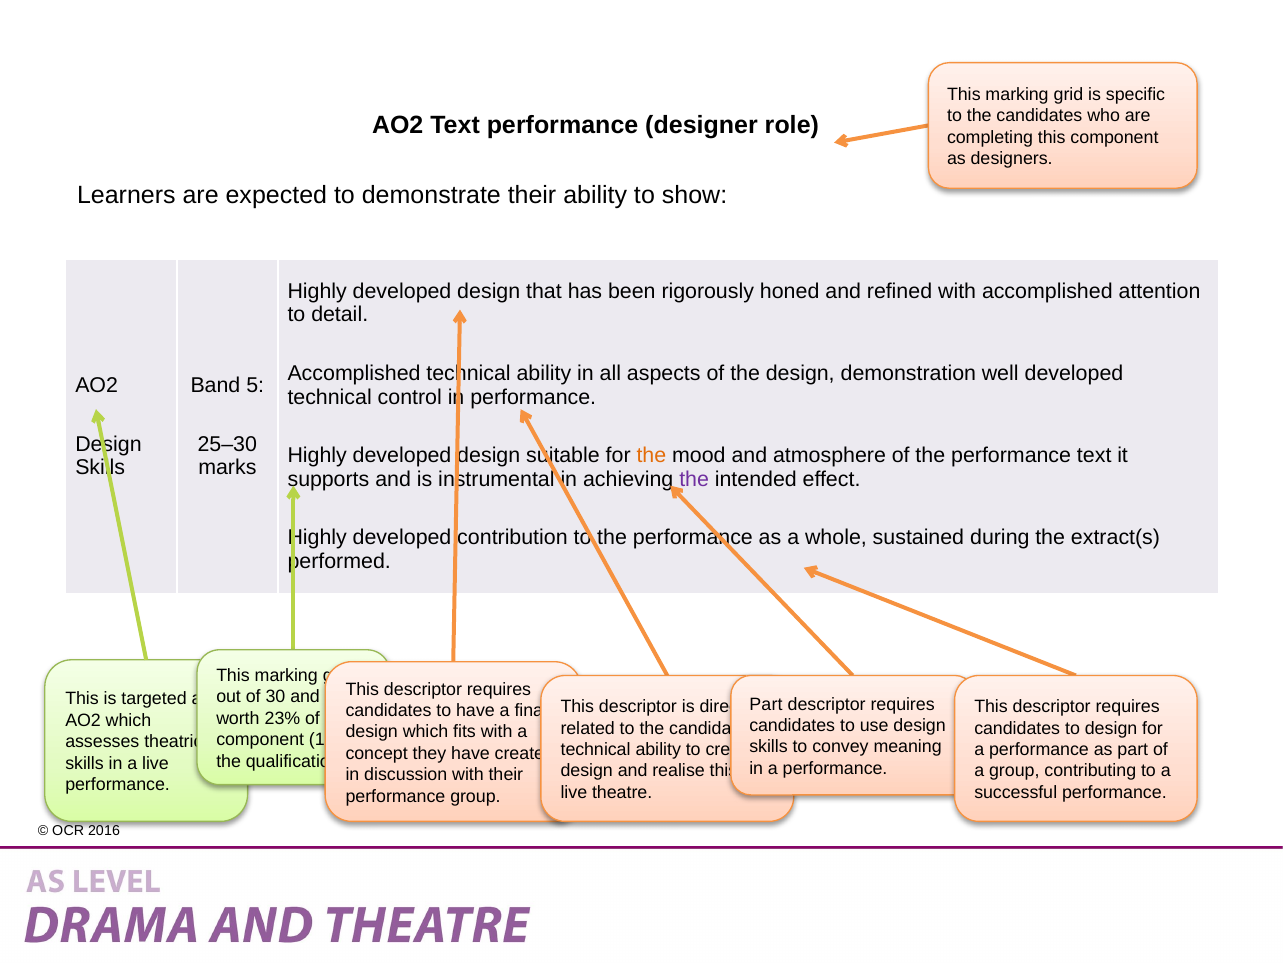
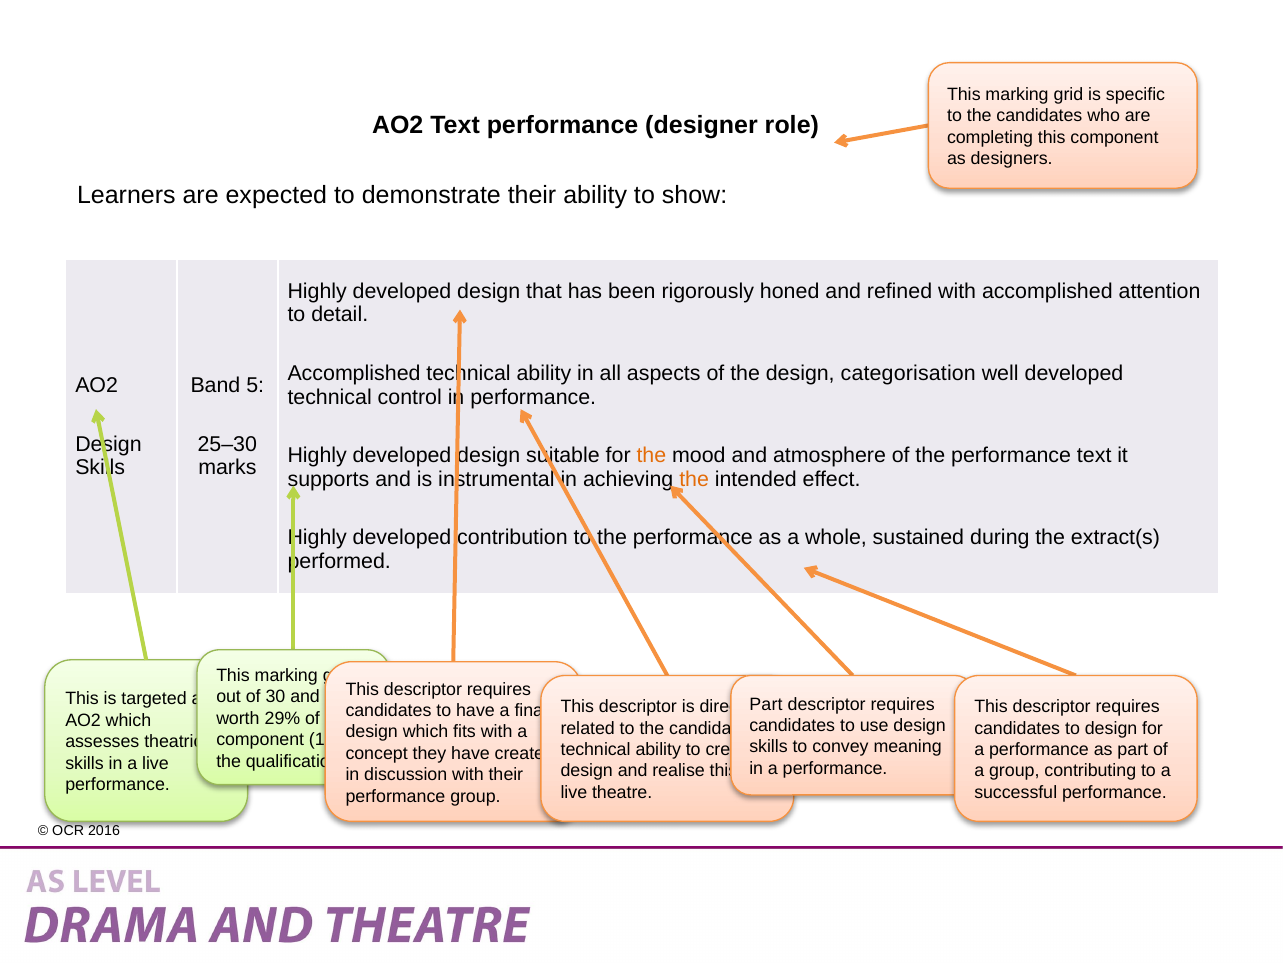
demonstration: demonstration -> categorisation (908, 374)
the colour: purple -> orange (694, 479)
23%: 23% -> 29% (282, 718)
